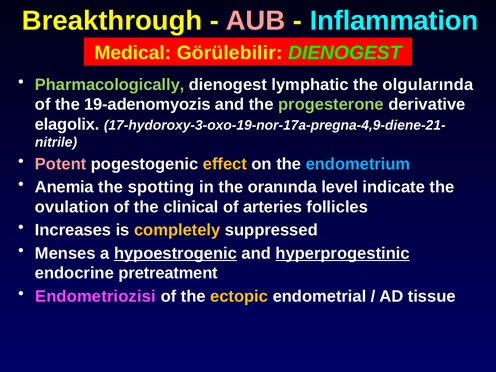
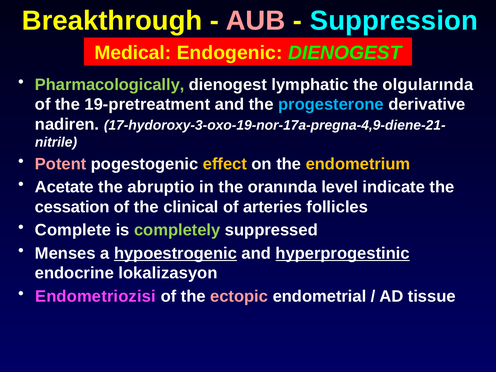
Inflammation: Inflammation -> Suppression (394, 21)
Görülebilir: Görülebilir -> Endogenic (230, 53)
19-adenomyozis: 19-adenomyozis -> 19-pretreatment (147, 105)
progesterone colour: light green -> light blue (331, 105)
elagolix: elagolix -> nadiren (67, 124)
endometrium colour: light blue -> yellow (358, 164)
Anemia: Anemia -> Acetate (64, 187)
spotting: spotting -> abruptio (161, 187)
ovulation: ovulation -> cessation (72, 207)
Increases: Increases -> Complete (73, 230)
completely colour: yellow -> light green (177, 230)
pretreatment: pretreatment -> lokalizasyon (168, 273)
ectopic colour: yellow -> pink (239, 296)
